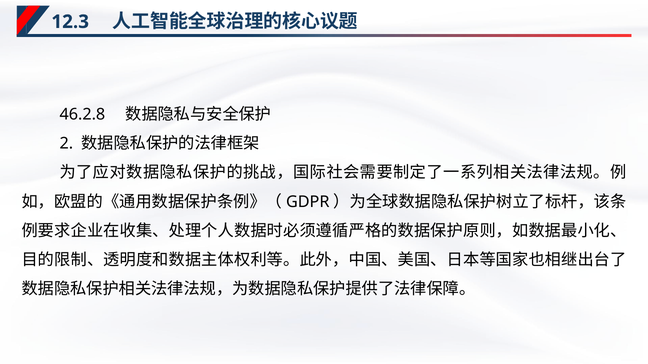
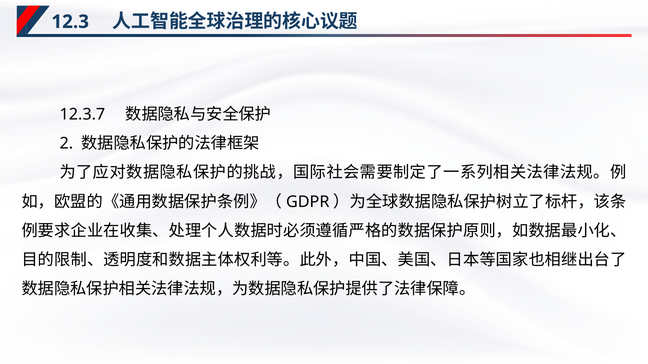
46.2.8: 46.2.8 -> 12.3.7 (82, 114)
